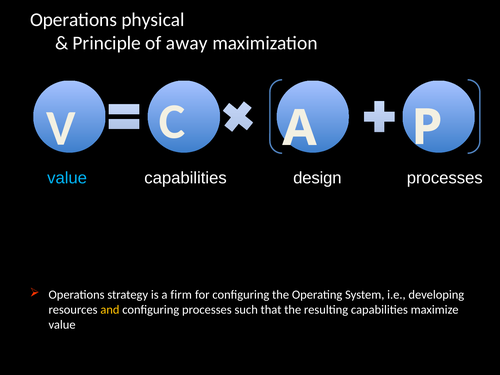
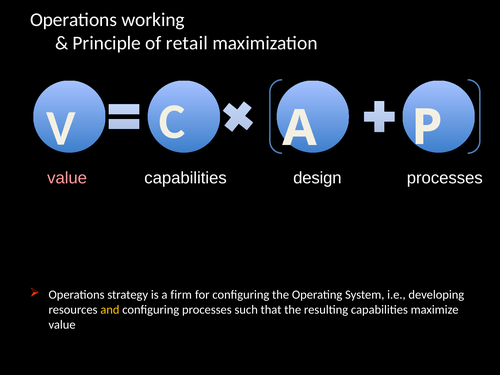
physical: physical -> working (153, 20)
away: away -> retail (187, 43)
value colour: light blue -> pink (67, 178)
